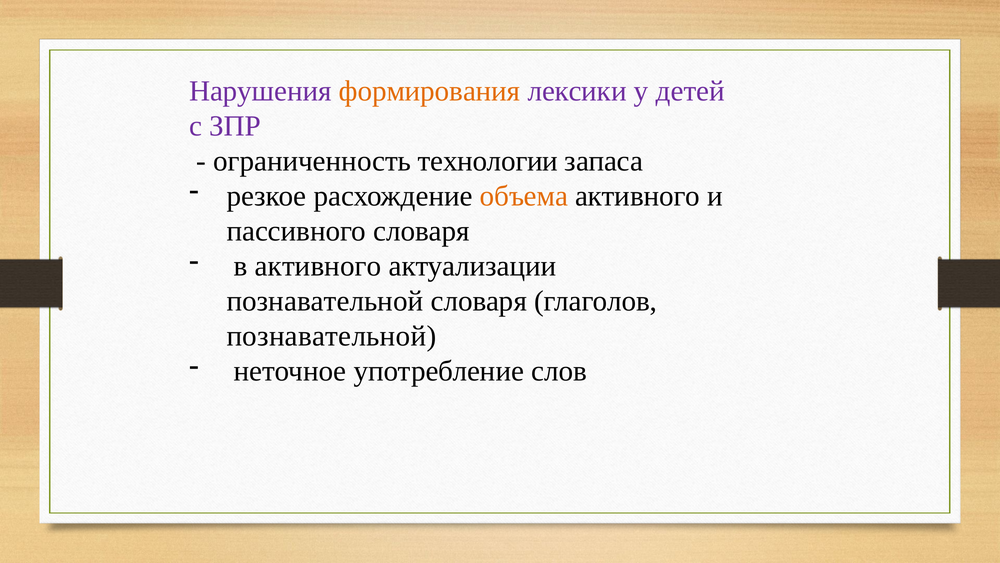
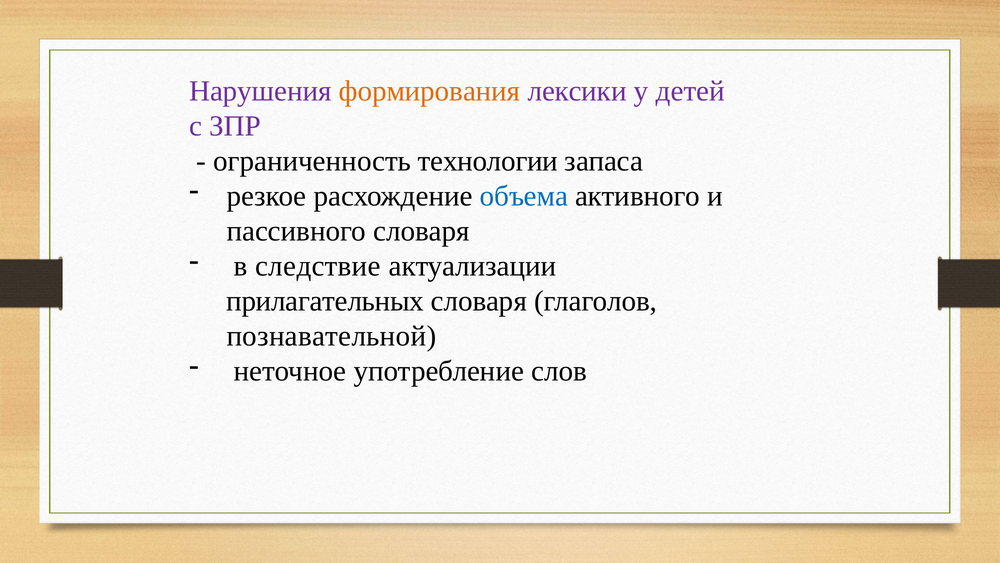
объема colour: orange -> blue (524, 196)
в активного: активного -> следствие (318, 266)
познавательной: познавательной -> прилагательных (325, 301)
